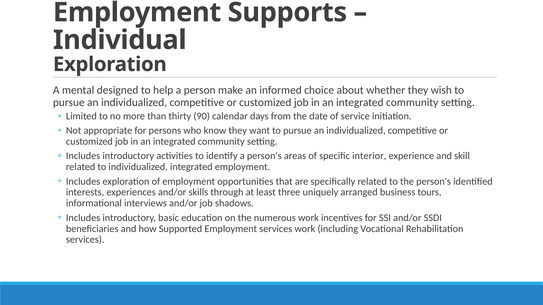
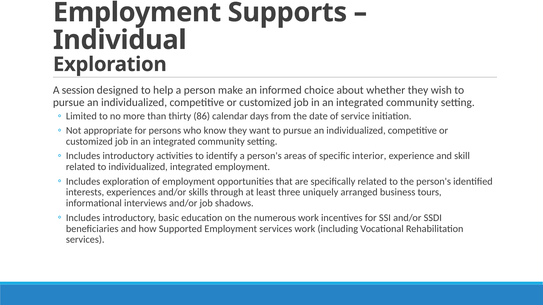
mental: mental -> session (78, 90)
90: 90 -> 86 (202, 116)
